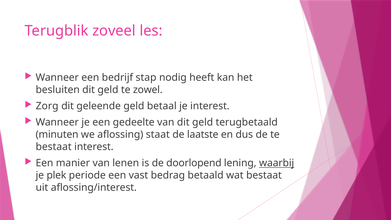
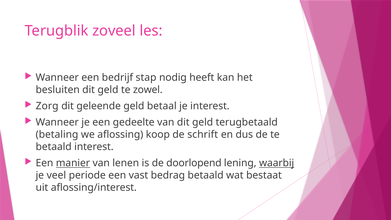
minuten: minuten -> betaling (57, 135)
staat: staat -> koop (158, 135)
laatste: laatste -> schrift (203, 135)
bestaat: bestaat -> betaald (54, 147)
manier underline: none -> present (73, 163)
plek: plek -> veel (56, 175)
